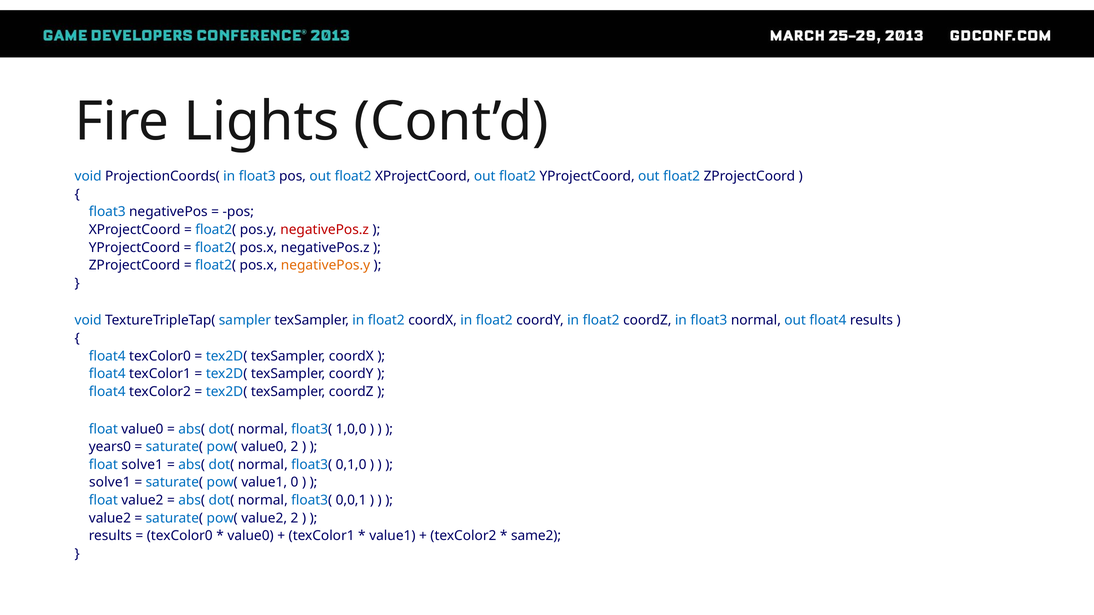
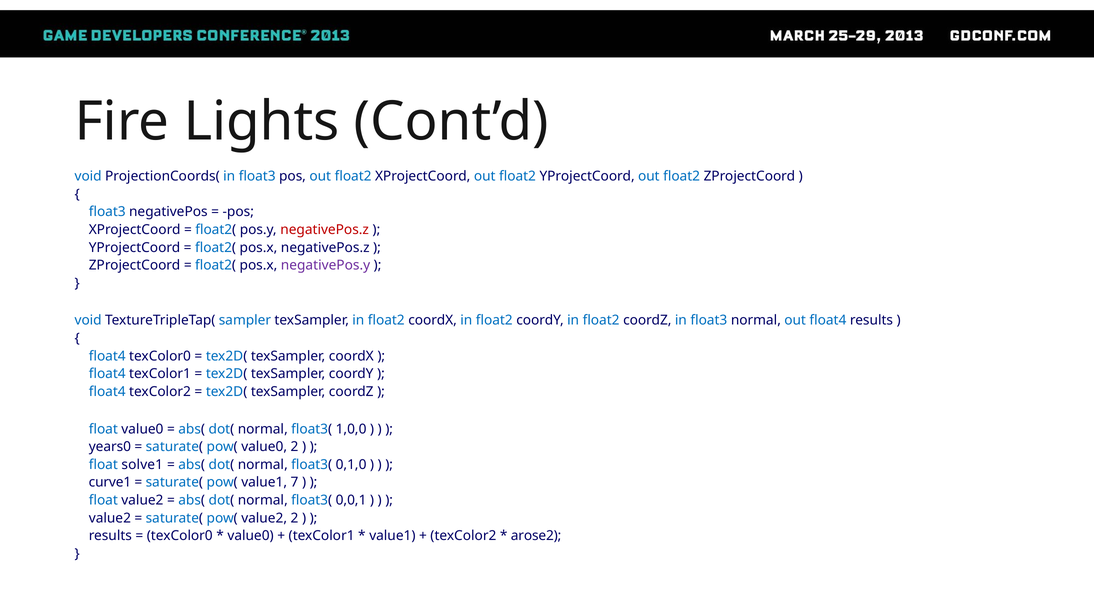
negativePos.y colour: orange -> purple (326, 266)
solve1: solve1 -> curve1 (110, 483)
0: 0 -> 7 (294, 483)
same2: same2 -> arose2 (536, 536)
